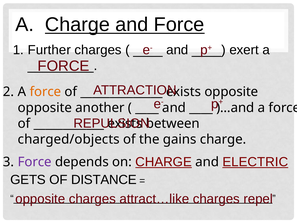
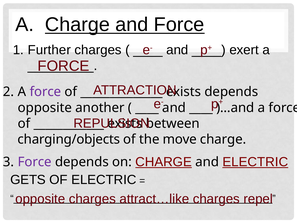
force colour: orange -> purple (45, 92)
exists opposite: opposite -> depends (231, 92)
charged/objects: charged/objects -> charging/objects (69, 139)
gains: gains -> move (180, 139)
OF DISTANCE: DISTANCE -> ELECTRIC (104, 180)
